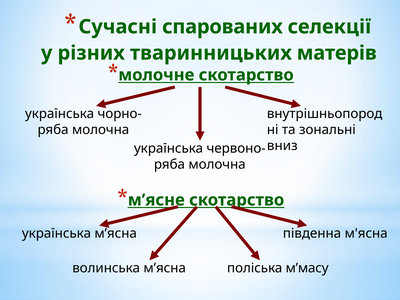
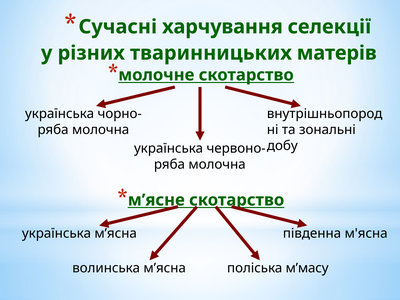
спарованих: спарованих -> харчування (222, 27)
вниз: вниз -> добу (282, 146)
